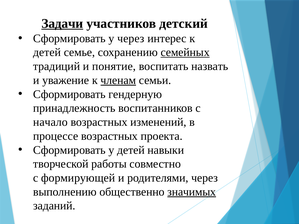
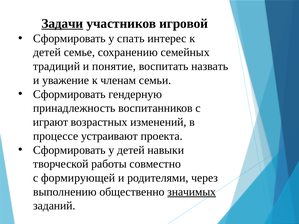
детский: детский -> игровой (184, 24)
у через: через -> спать (131, 38)
семейных underline: present -> none (185, 52)
членам underline: present -> none (118, 80)
начало: начало -> играют (51, 122)
процессе возрастных: возрастных -> устраивают (109, 136)
